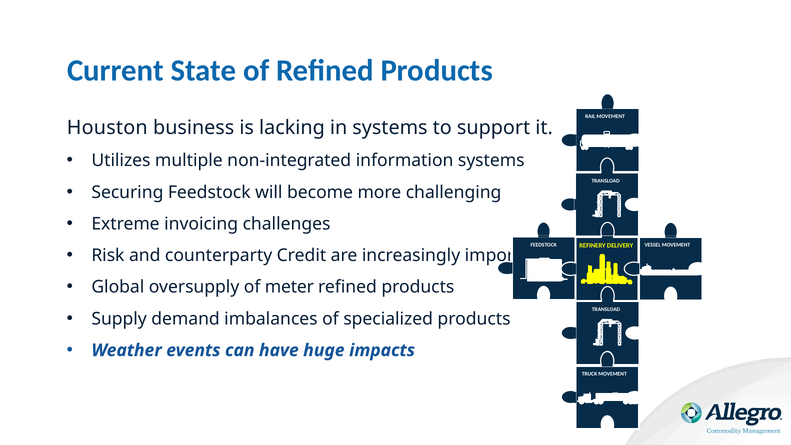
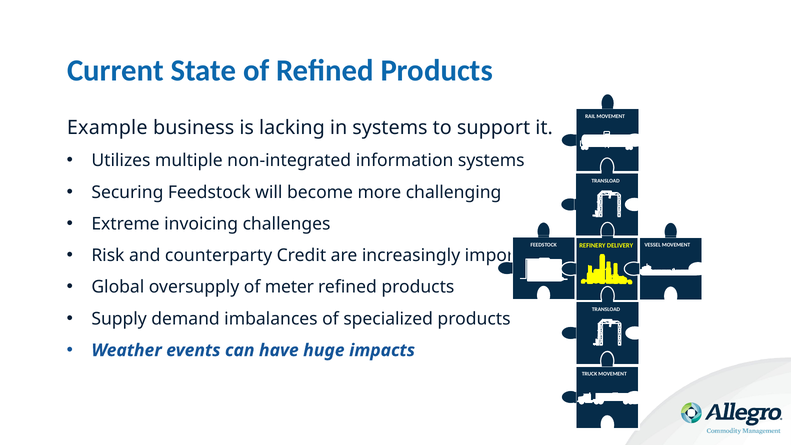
Houston: Houston -> Example (107, 128)
